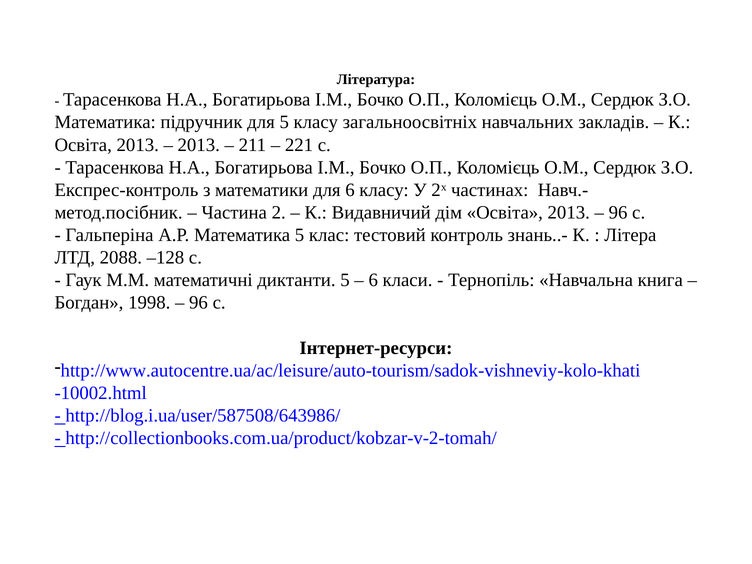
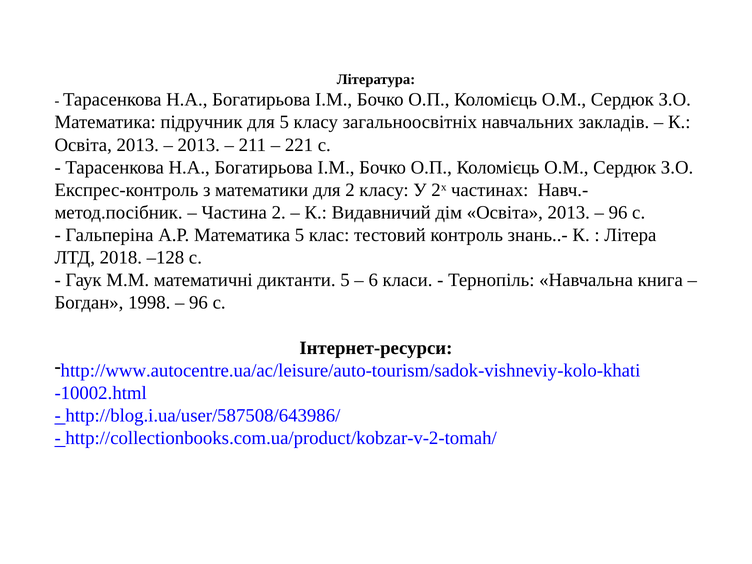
для 6: 6 -> 2 (350, 190)
2088: 2088 -> 2018 (121, 258)
